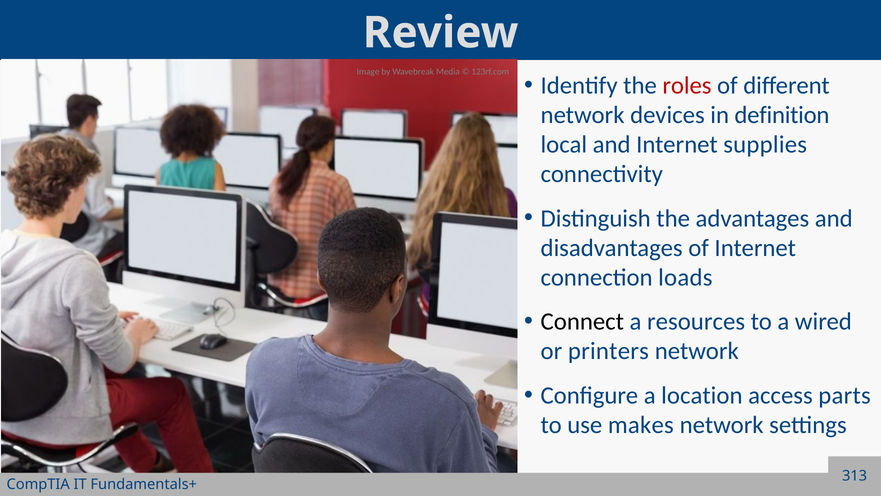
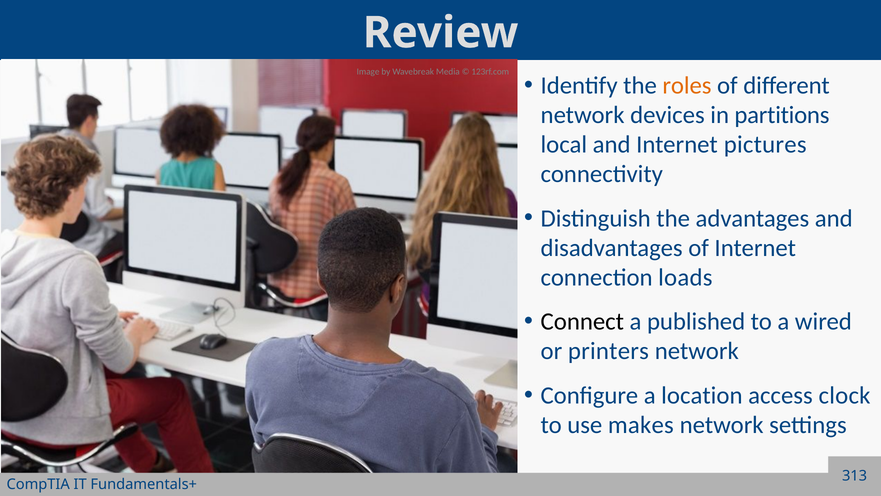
roles colour: red -> orange (687, 86)
definition: definition -> partitions (782, 115)
supplies: supplies -> pictures (765, 145)
resources: resources -> published (696, 322)
parts: parts -> clock (845, 395)
